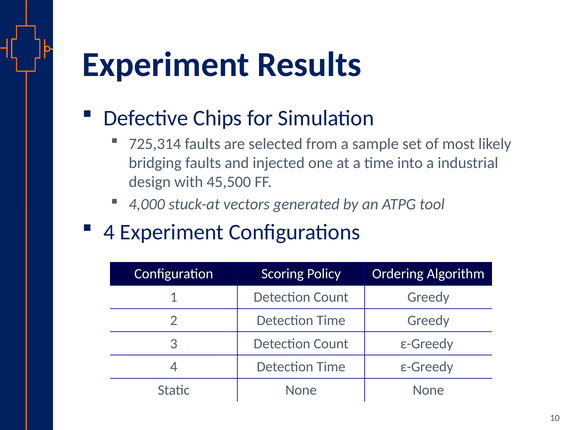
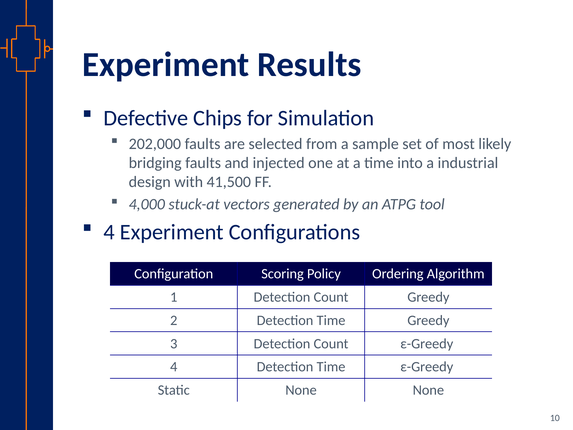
725,314: 725,314 -> 202,000 (155, 144)
45,500: 45,500 -> 41,500 (229, 182)
